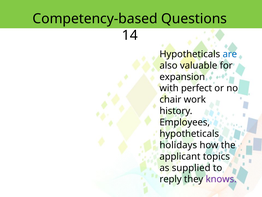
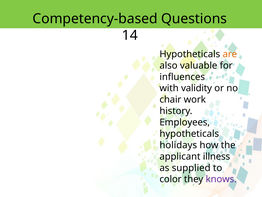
are colour: blue -> orange (230, 54)
expansion: expansion -> influences (182, 77)
perfect: perfect -> validity (197, 88)
topics: topics -> illness (216, 156)
reply: reply -> color (171, 179)
